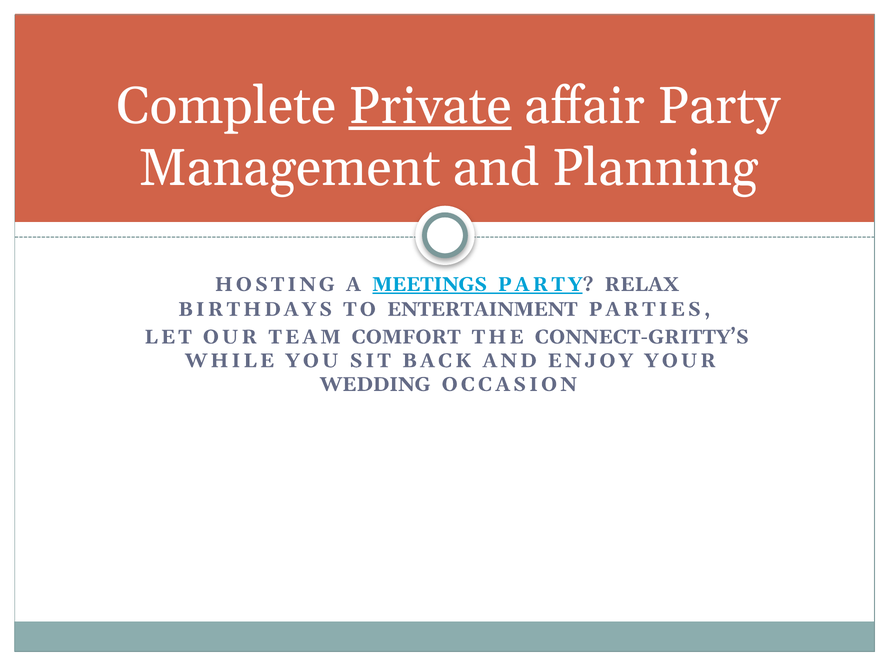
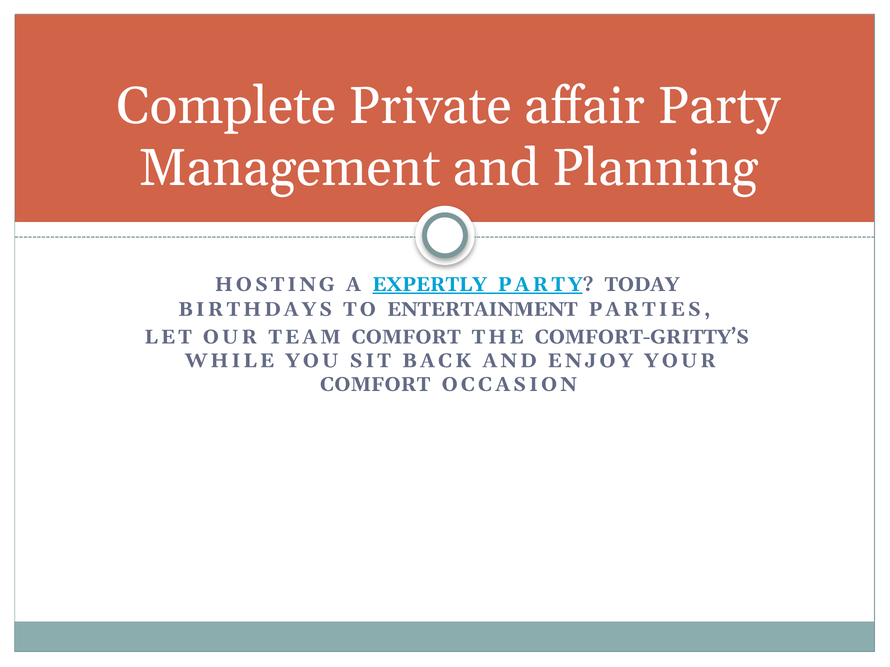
Private underline: present -> none (430, 106)
MEETINGS: MEETINGS -> EXPERTLY (430, 285)
RELAX: RELAX -> TODAY (642, 285)
CONNECT-GRITTY’S: CONNECT-GRITTY’S -> COMFORT-GRITTY’S (642, 337)
WEDDING: WEDDING -> COMFORT (375, 385)
